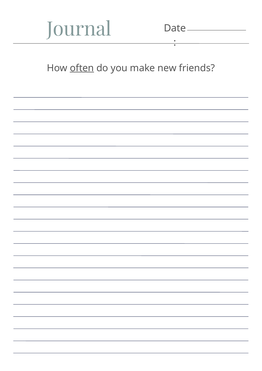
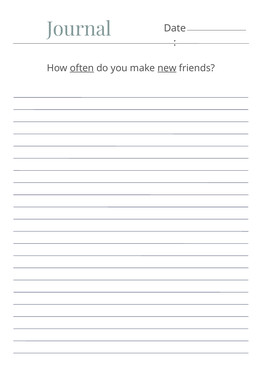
new underline: none -> present (167, 68)
